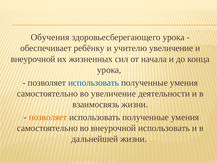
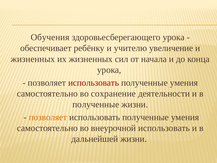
внеурочной: внеурочной -> жизненных (33, 59)
использовать colour: blue -> red (94, 83)
во увеличение: увеличение -> сохранение (113, 93)
взаимосвязь: взаимосвязь -> полученные (96, 104)
